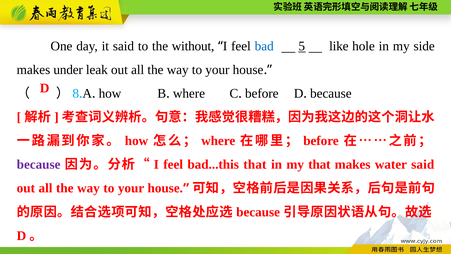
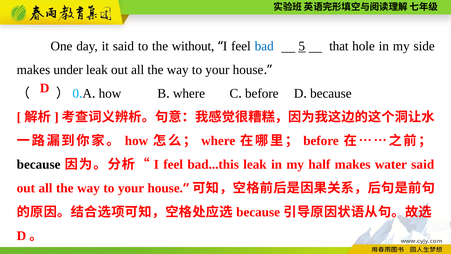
like: like -> that (339, 46)
8: 8 -> 0 (76, 94)
because colour: purple -> black (39, 164)
bad...this that: that -> leak (255, 164)
my that: that -> half (319, 164)
